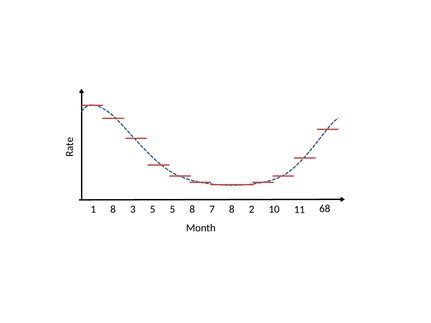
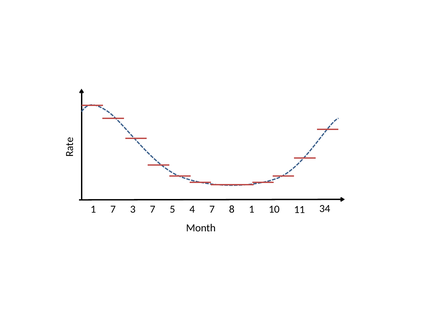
1 8: 8 -> 7 (113, 209)
3 5: 5 -> 7 (153, 209)
5 8: 8 -> 4 (192, 209)
8 2: 2 -> 1 (252, 210)
68: 68 -> 34 (325, 209)
